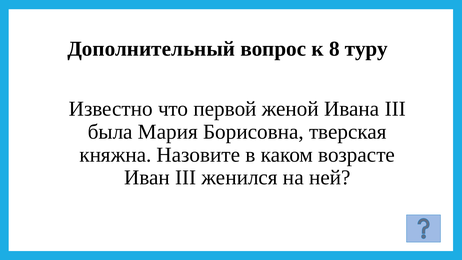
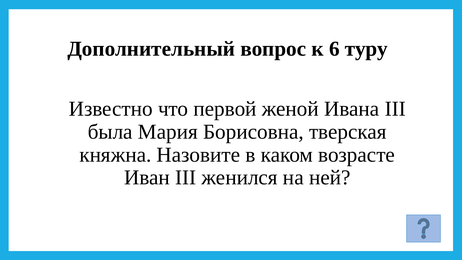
8: 8 -> 6 (334, 49)
